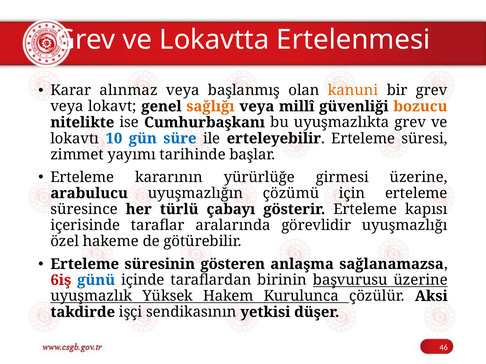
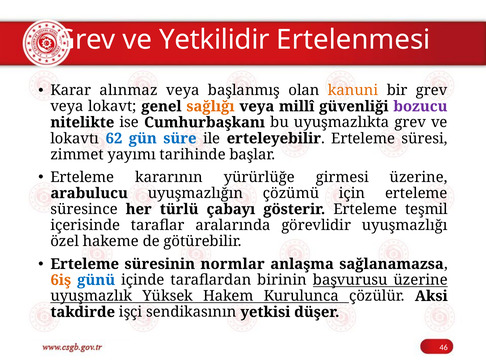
Lokavtta: Lokavtta -> Yetkilidir (214, 40)
bozucu colour: orange -> purple (420, 107)
10: 10 -> 62 (114, 139)
kapısı: kapısı -> teşmil (427, 210)
gösteren: gösteren -> normlar (233, 264)
6iş colour: red -> orange (61, 280)
